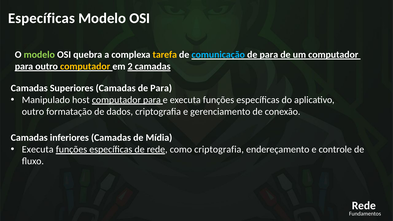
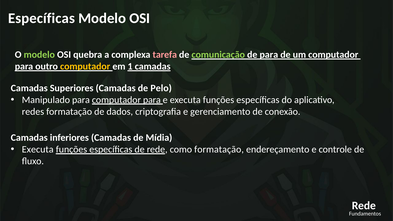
tarefa colour: yellow -> pink (165, 55)
comunicação colour: light blue -> light green (218, 55)
2: 2 -> 1 (130, 67)
Camadas de Para: Para -> Pelo (161, 88)
Manipulado host: host -> para (81, 100)
outro: outro -> redes (33, 112)
como criptografia: criptografia -> formatação (219, 149)
